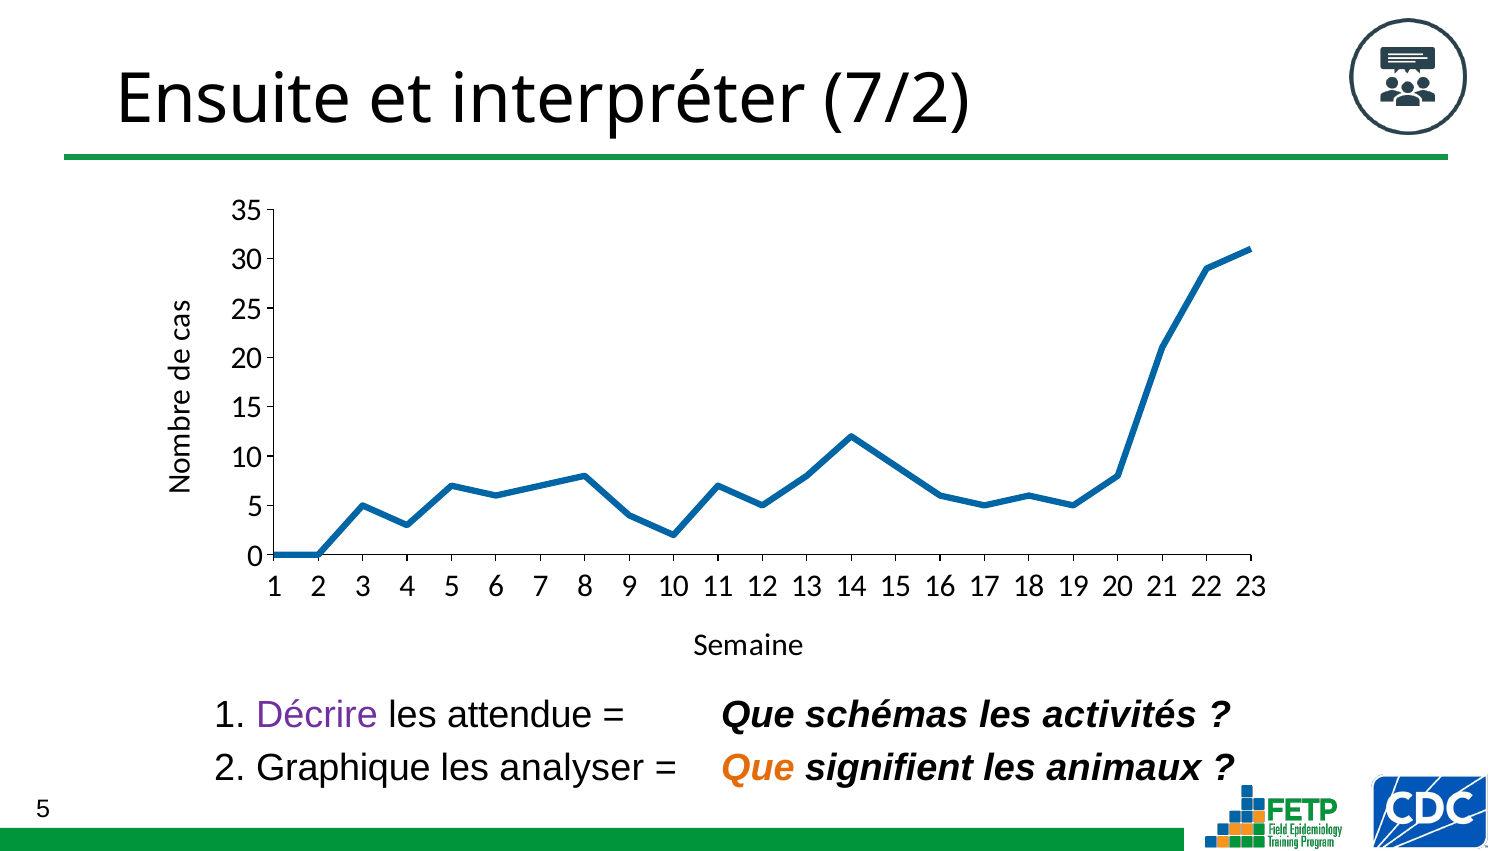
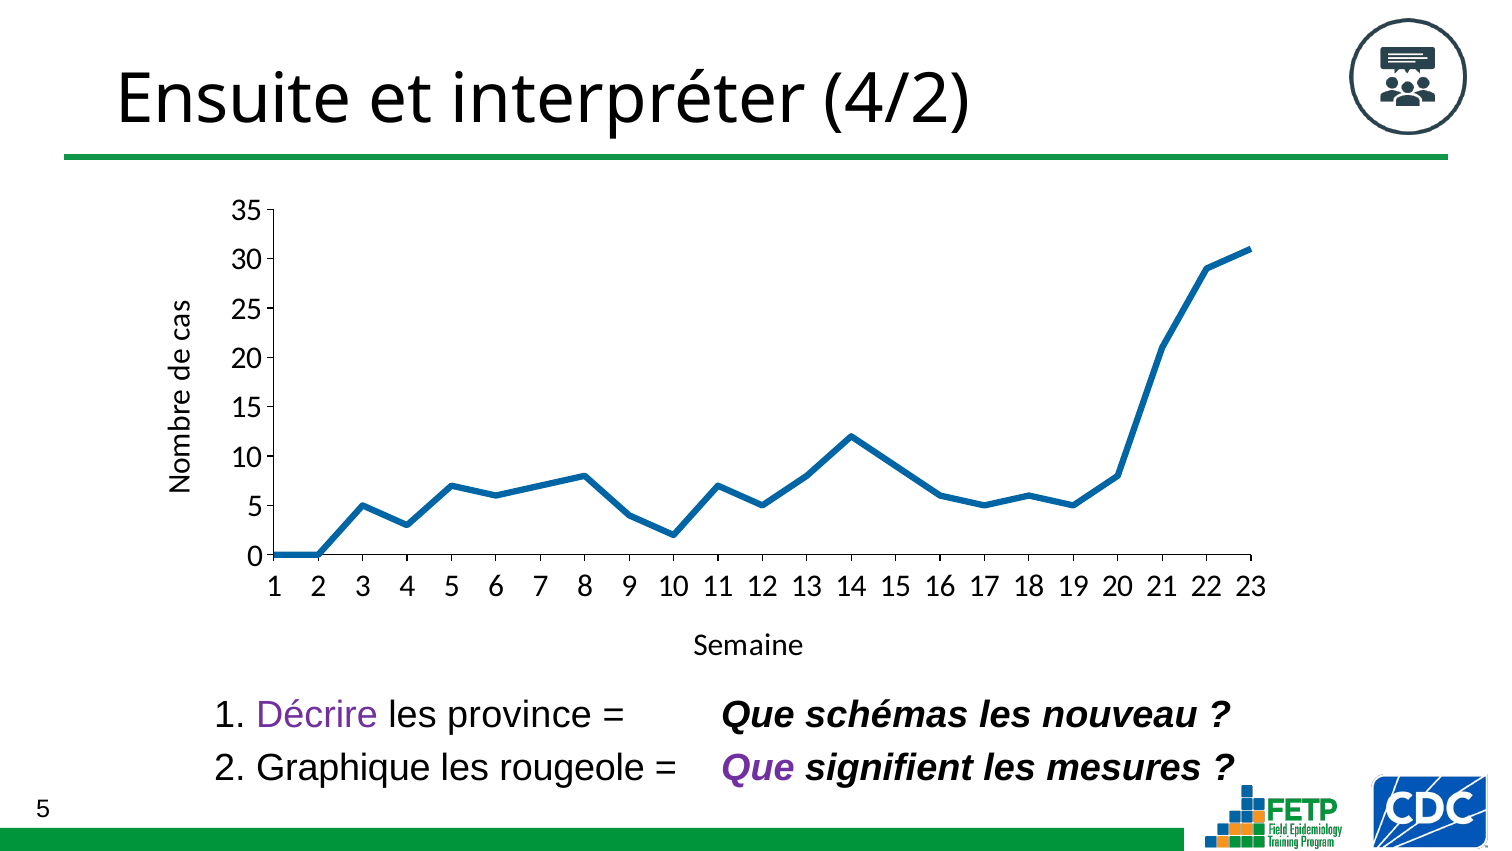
7/2: 7/2 -> 4/2 (897, 99)
attendue: attendue -> province (520, 715)
activités: activités -> nouveau (1120, 715)
analyser: analyser -> rougeole (572, 768)
Que colour: orange -> purple (758, 768)
animaux: animaux -> mesures (1124, 768)
